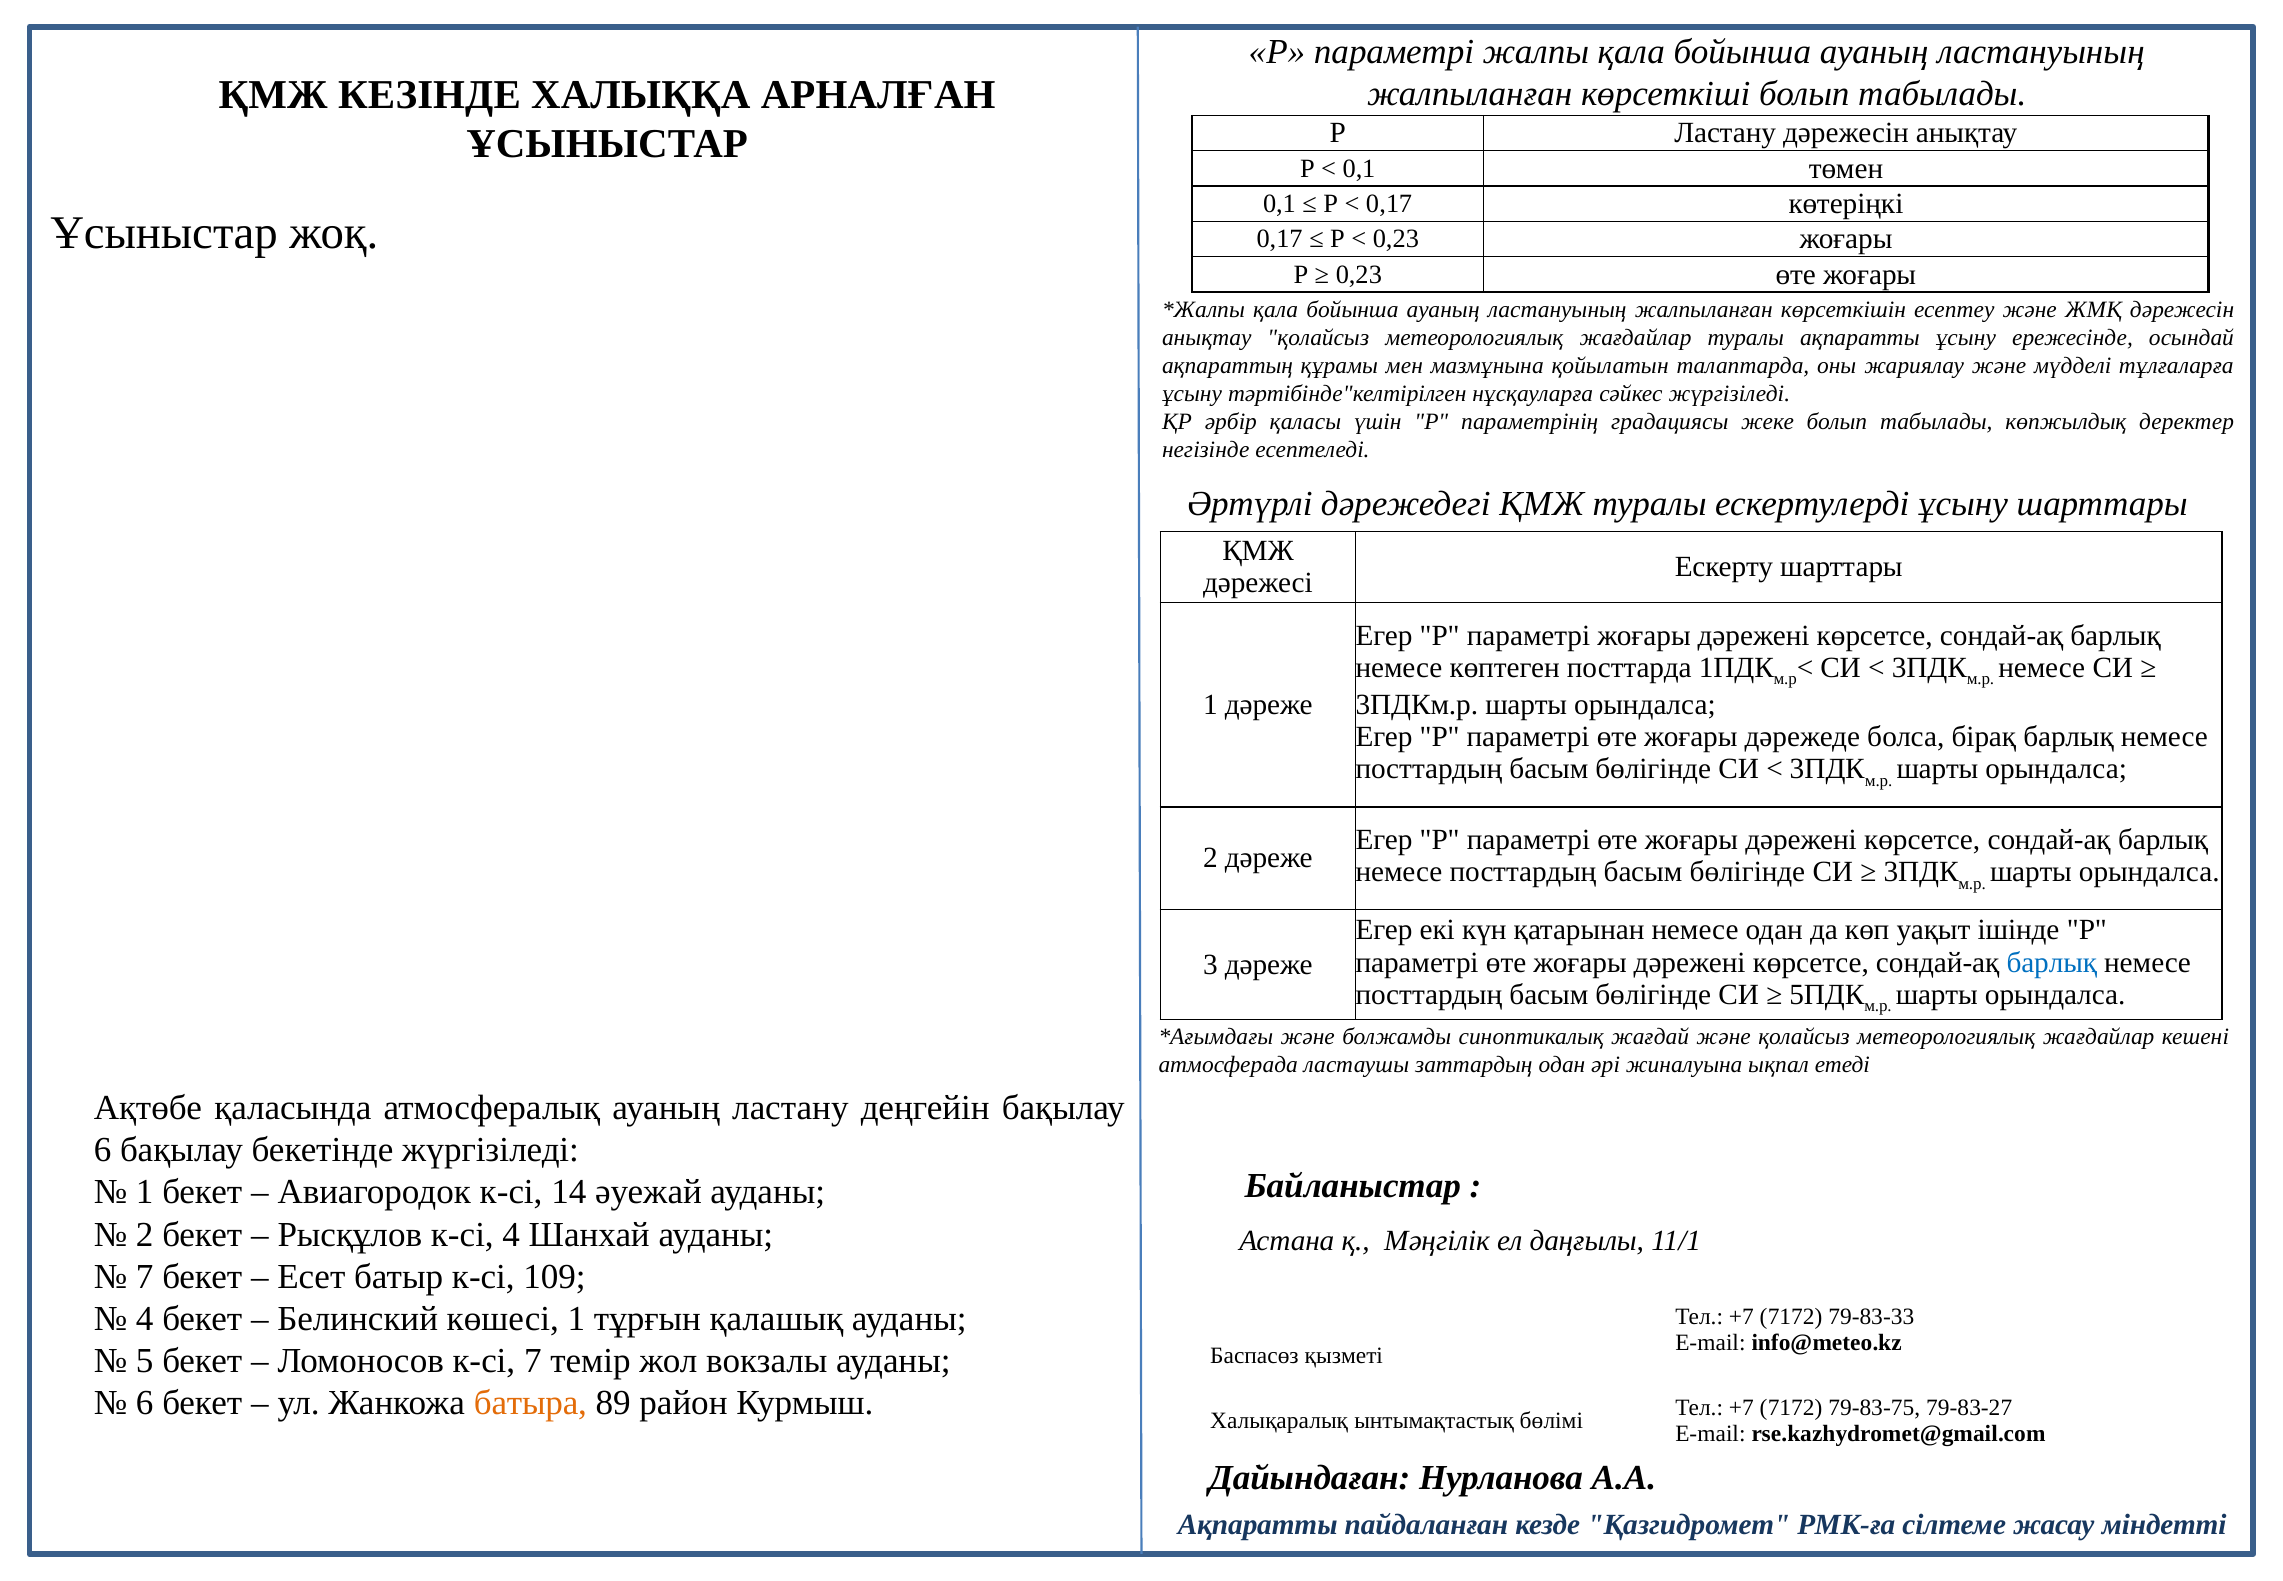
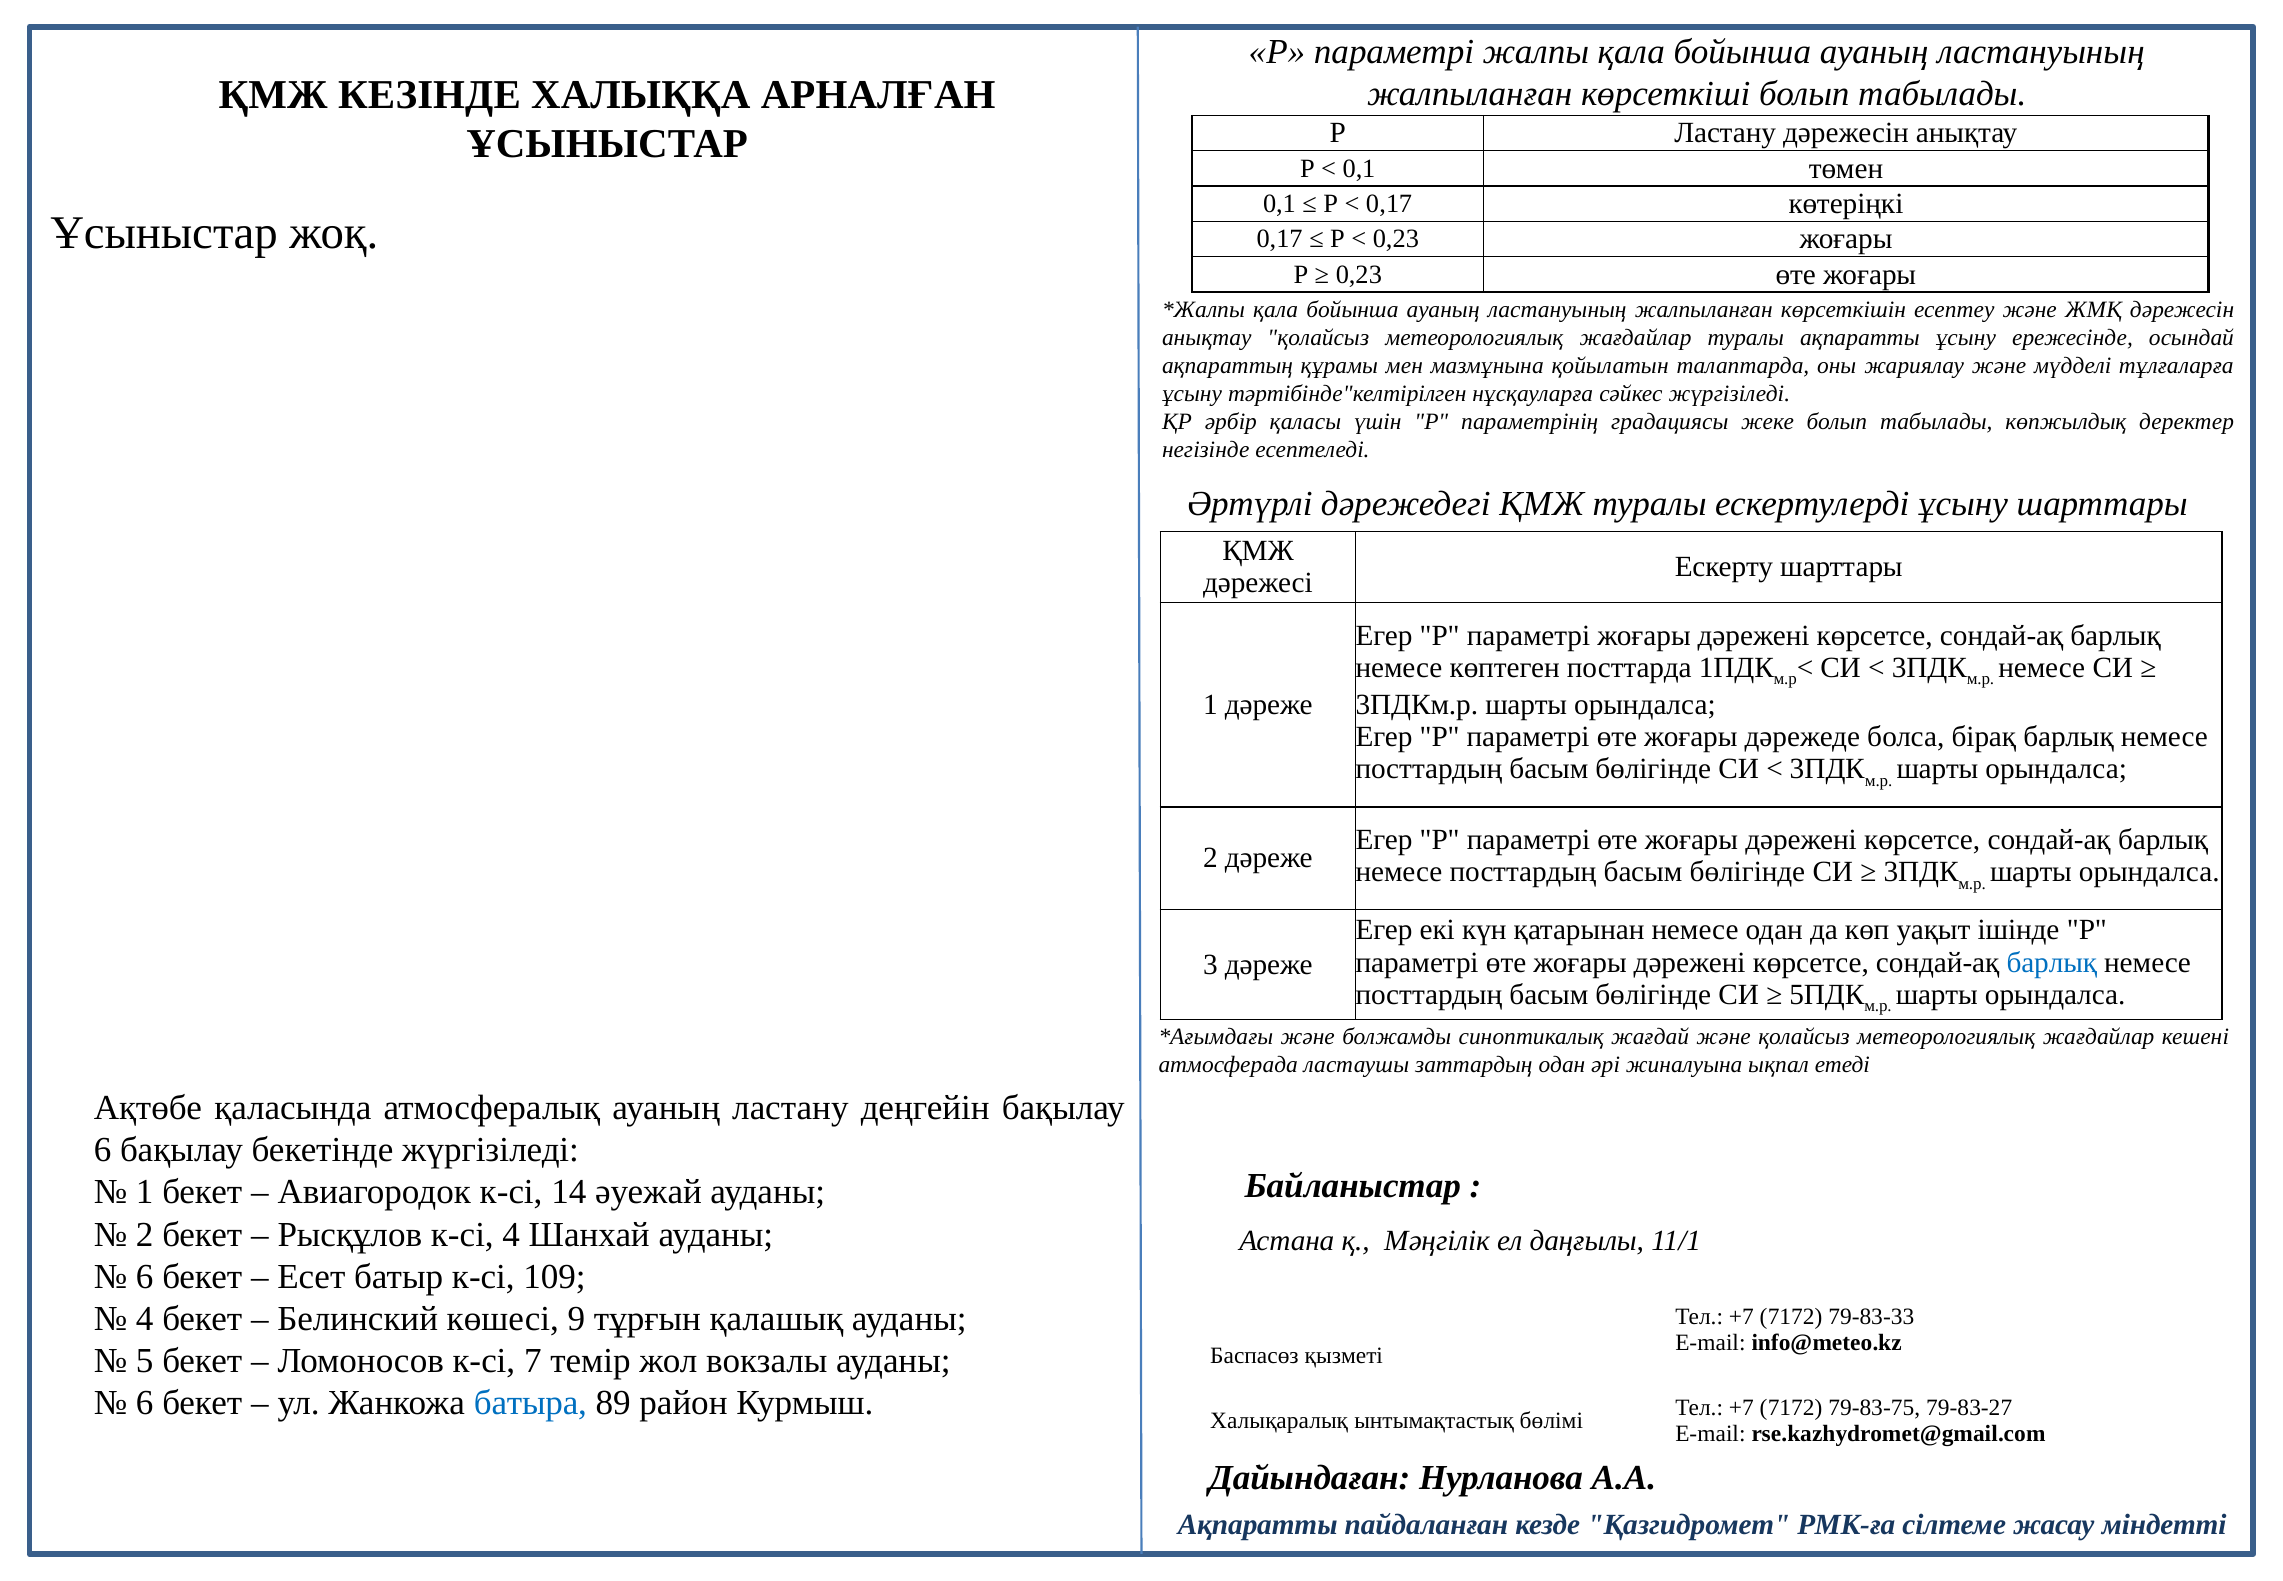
7: 7 -> 6 (145, 1276)
көшесі 1: 1 -> 9 (576, 1318)
батыра colour: orange -> blue (530, 1403)
